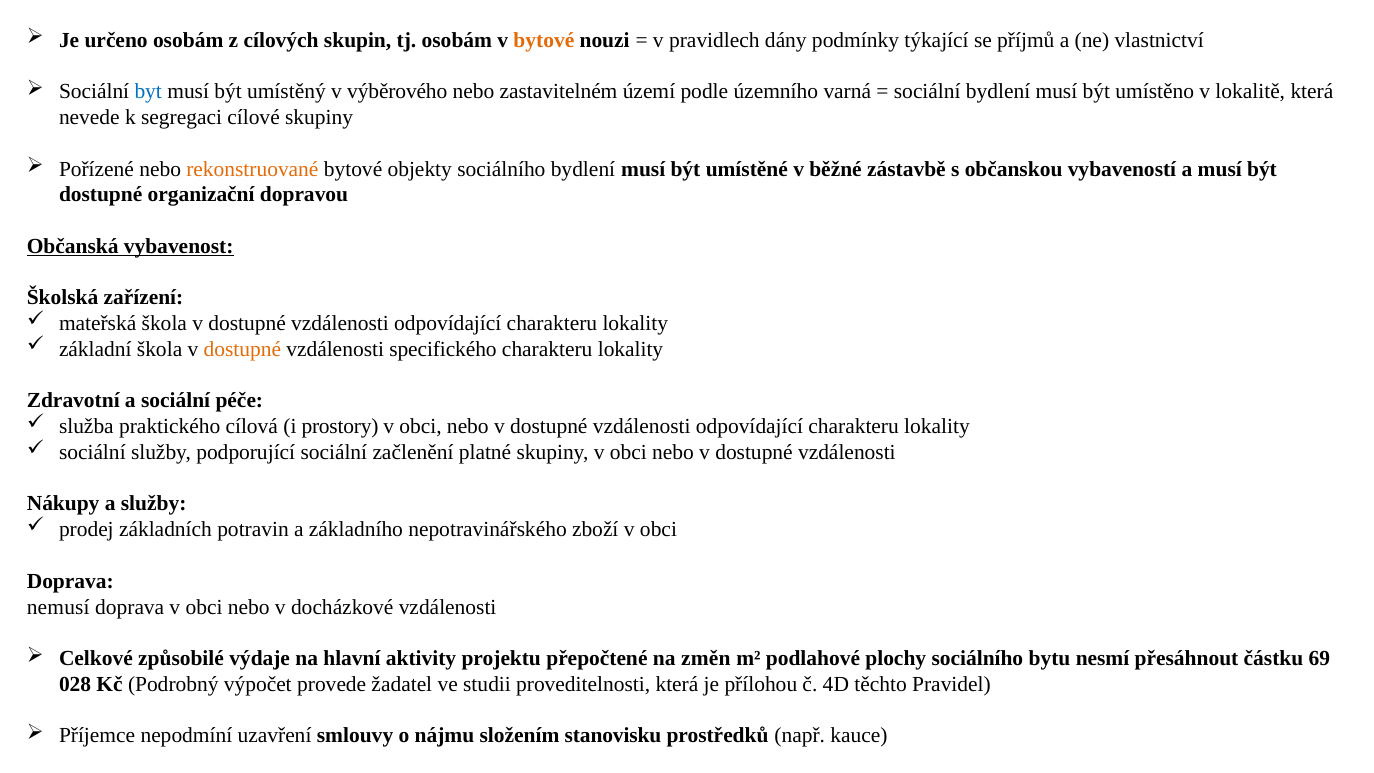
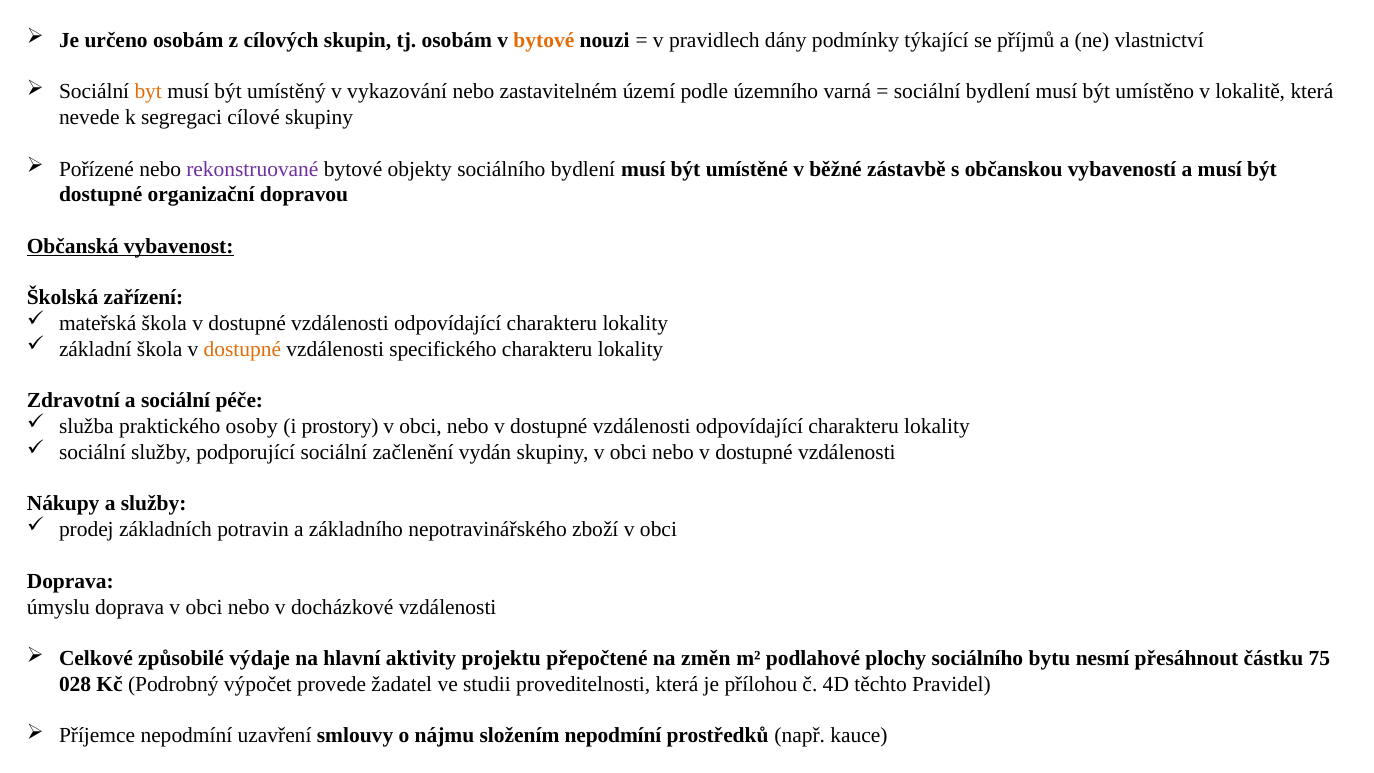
byt colour: blue -> orange (148, 92)
výběrového: výběrového -> vykazování (397, 92)
rekonstruované colour: orange -> purple (252, 169)
cílová: cílová -> osoby (252, 427)
platné: platné -> vydán (485, 452)
nemusí: nemusí -> úmyslu (58, 607)
69: 69 -> 75 (1319, 658)
složením stanovisku: stanovisku -> nepodmíní (613, 736)
